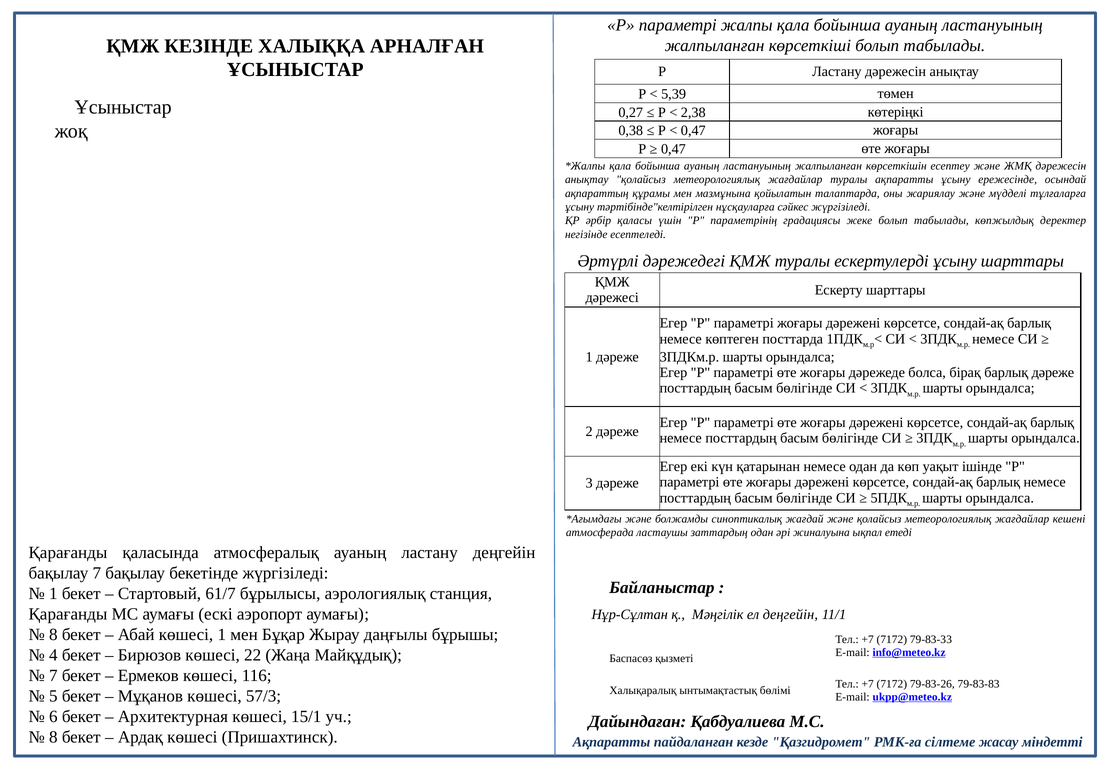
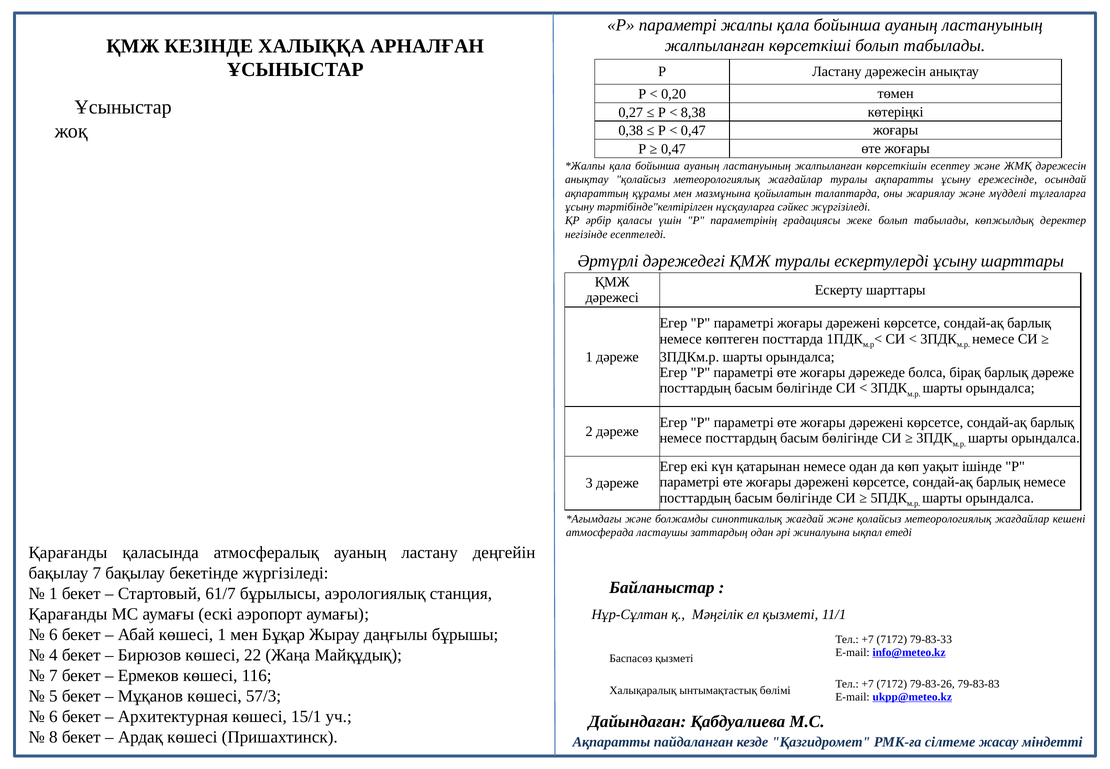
5,39: 5,39 -> 0,20 (674, 94)
2,38: 2,38 -> 8,38 (693, 112)
ел деңгейін: деңгейін -> қызметі (790, 614)
8: 8 -> 6 (53, 634)
